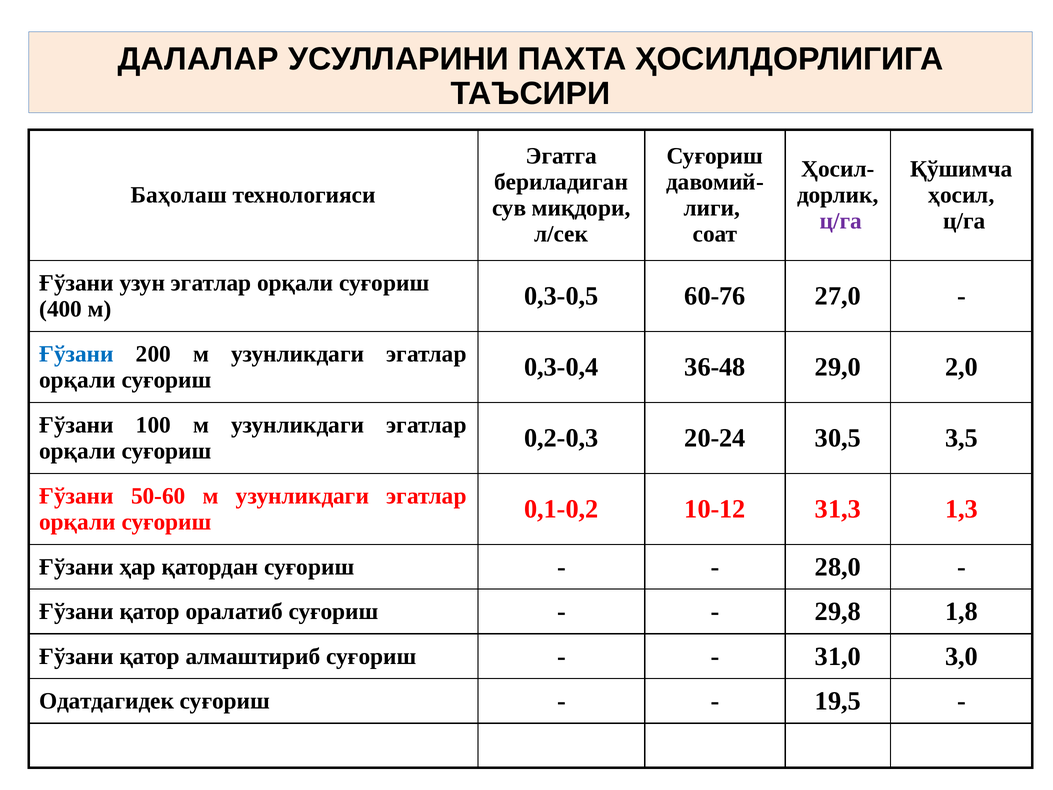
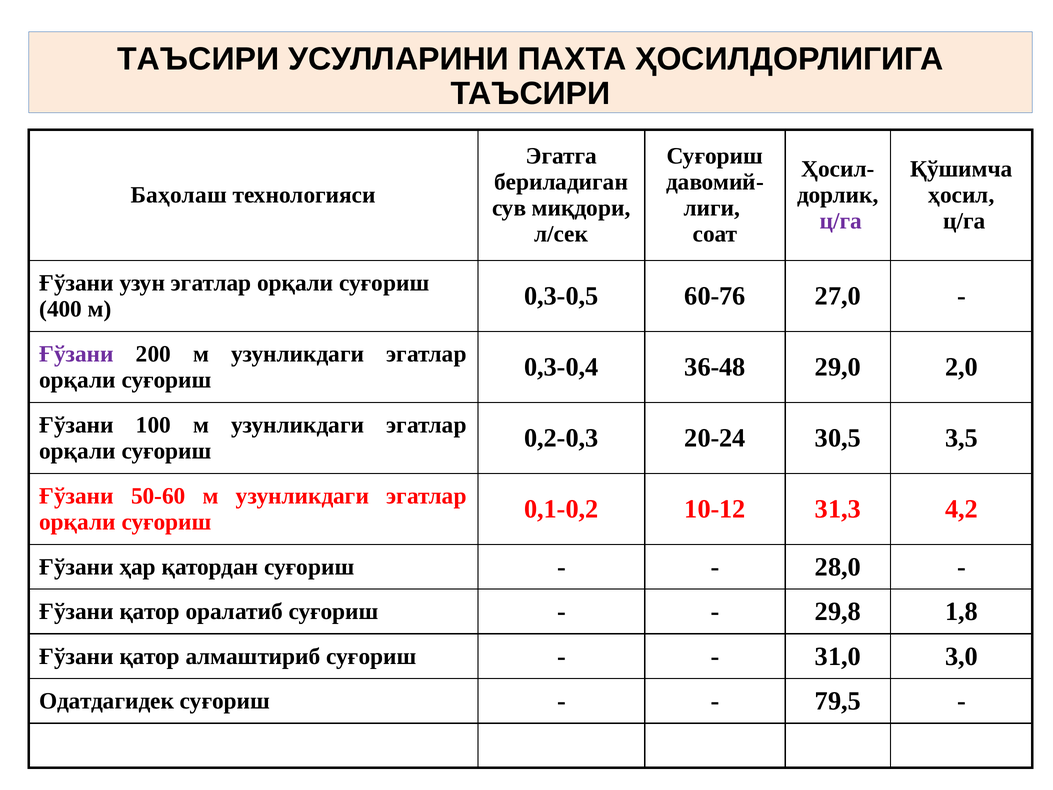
ДАЛАЛАР: ДАЛАЛАР -> ТАЪСИРИ (198, 59)
Ғўзани colour: blue -> purple (77, 354)
1,3: 1,3 -> 4,2 (961, 509)
19,5: 19,5 -> 79,5 (838, 701)
